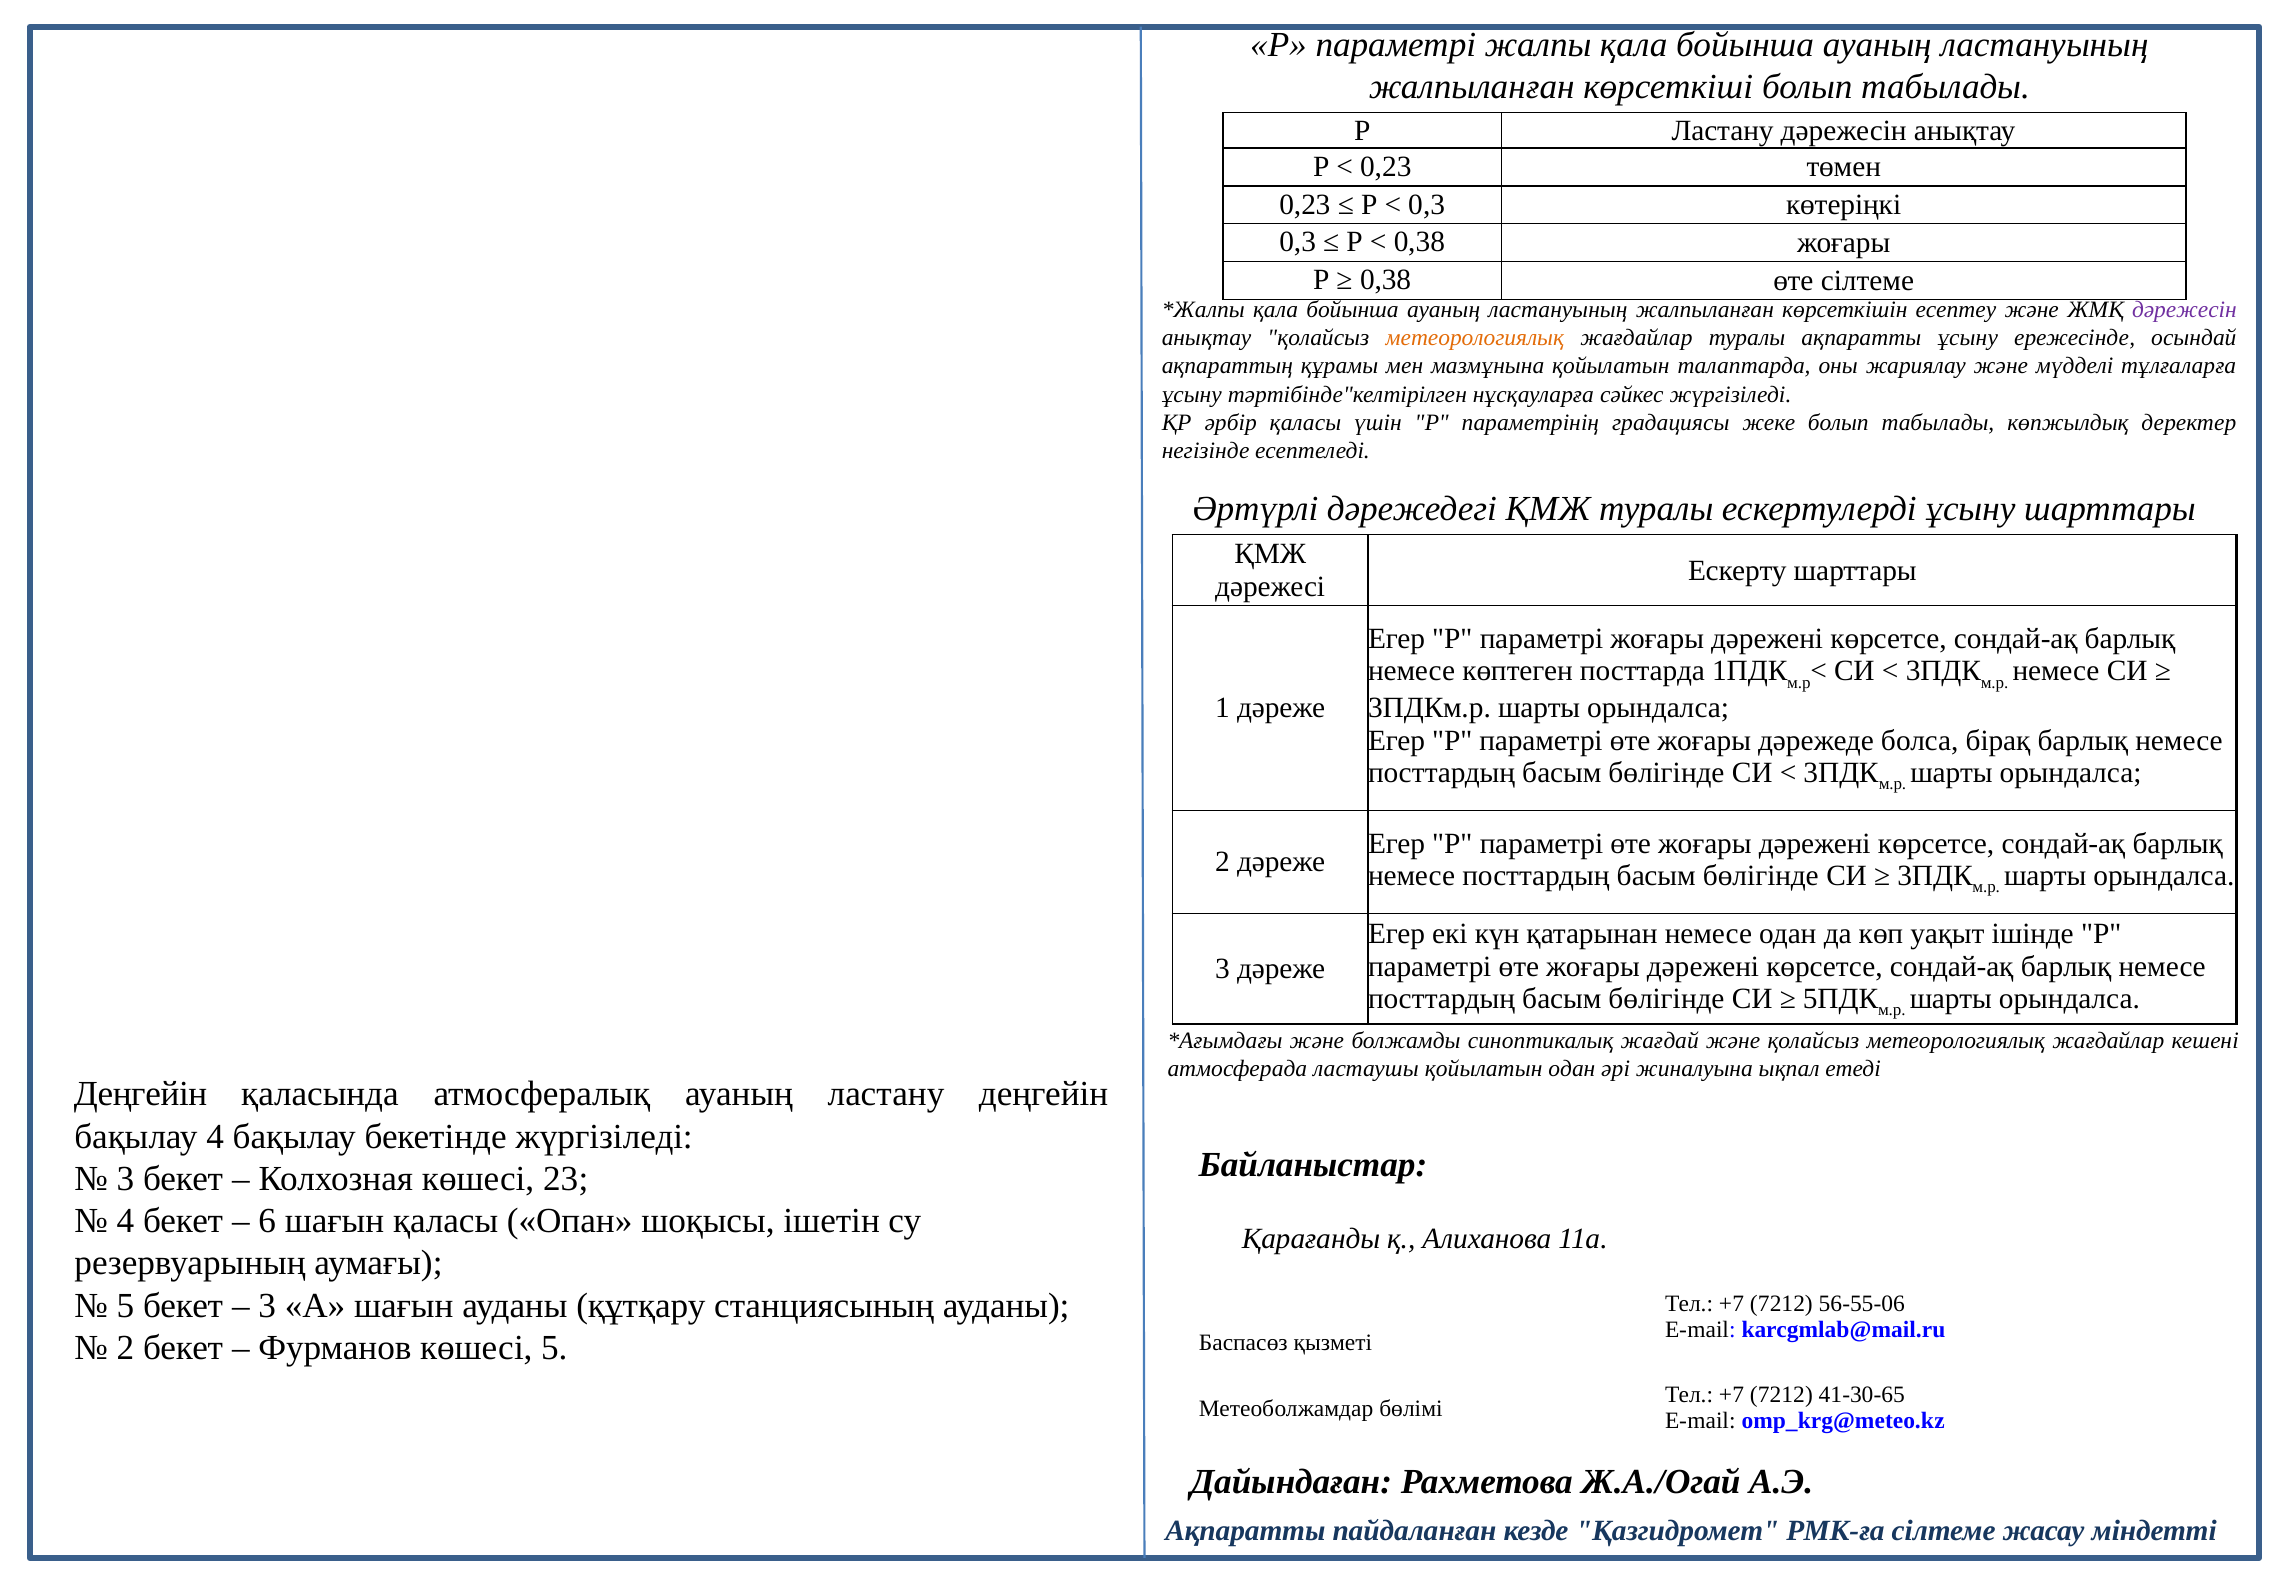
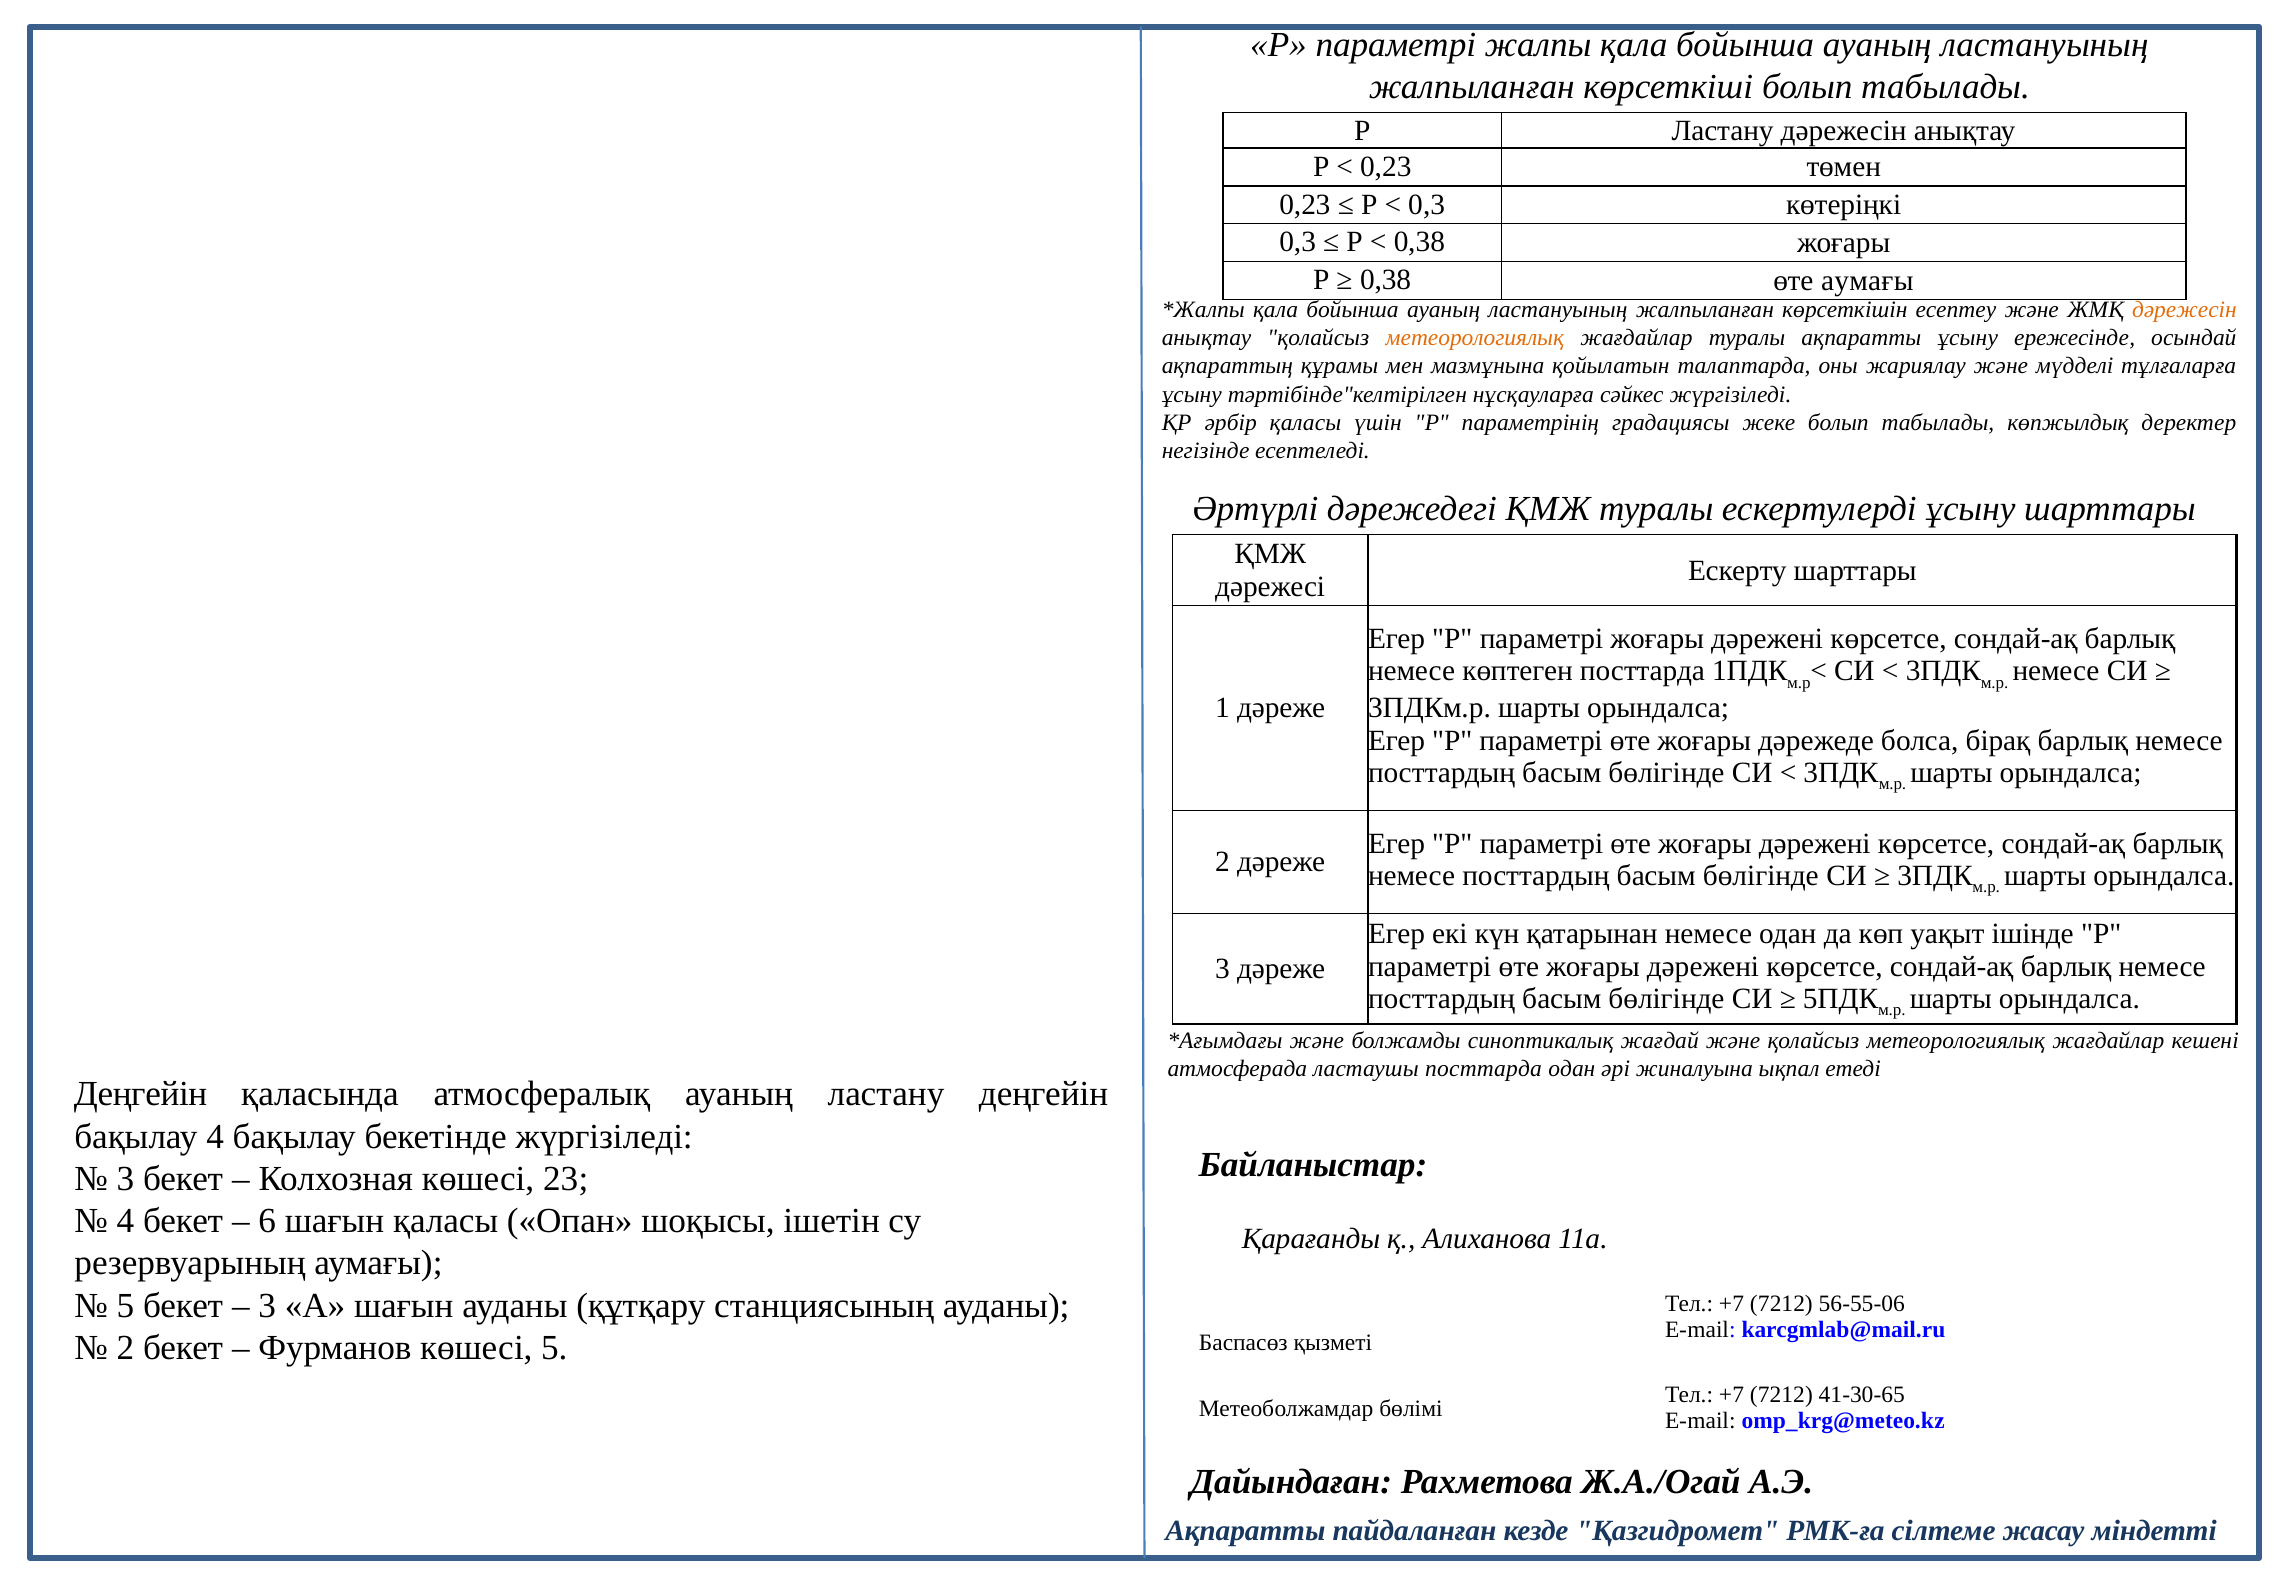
өте сілтеме: сілтеме -> аумағы (1867, 280)
дәрежесін colour: purple -> orange (2184, 310)
ластаушы қойылатын: қойылатын -> посттарда (1484, 1068)
